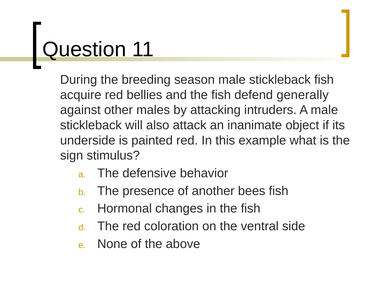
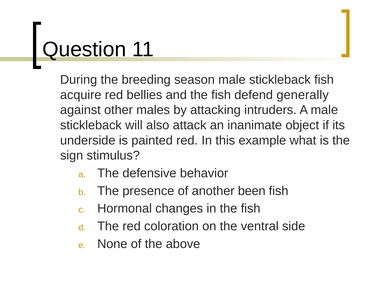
bees: bees -> been (252, 191)
